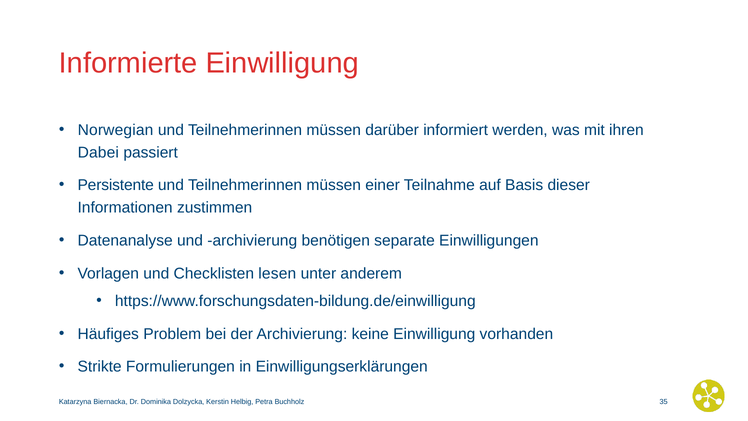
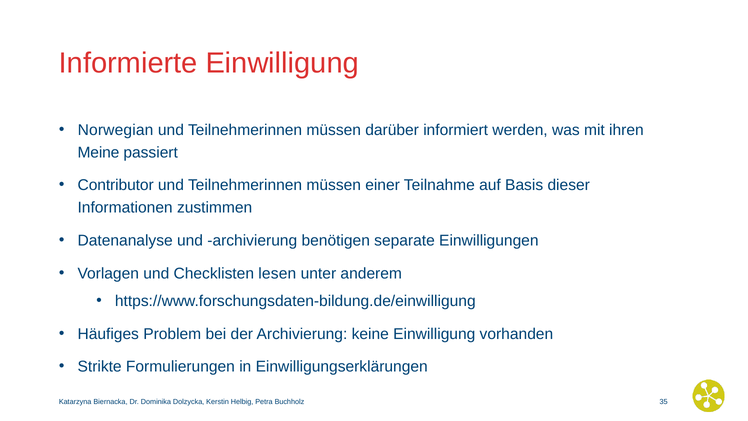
Dabei: Dabei -> Meine (98, 152)
Persistente: Persistente -> Contributor (116, 185)
